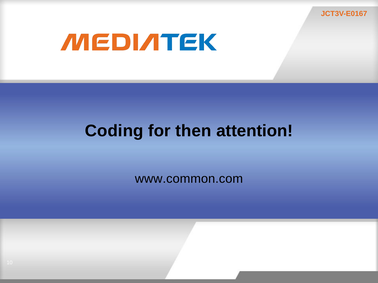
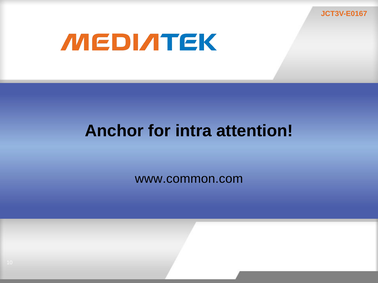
Coding: Coding -> Anchor (114, 131)
then: then -> intra (194, 131)
